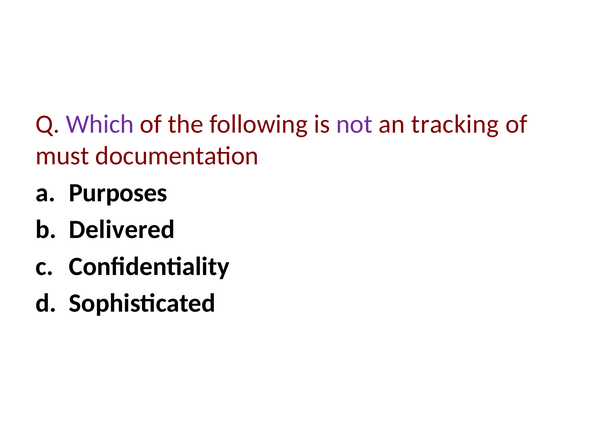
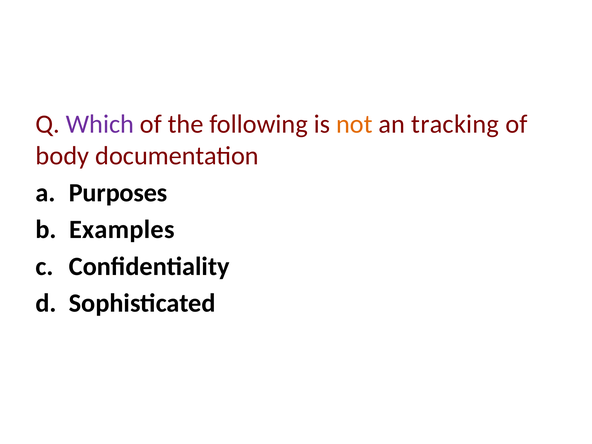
not colour: purple -> orange (354, 124)
must: must -> body (62, 156)
Delivered: Delivered -> Examples (122, 230)
